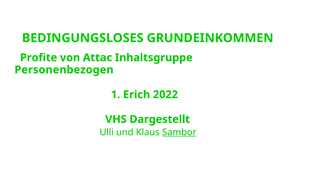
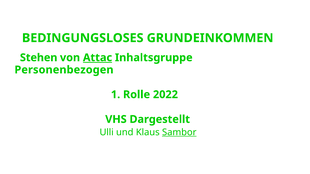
Profite: Profite -> Stehen (39, 58)
Attac underline: none -> present (98, 58)
Erich: Erich -> Rolle (137, 95)
